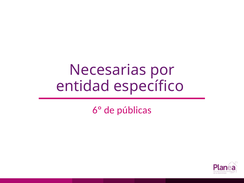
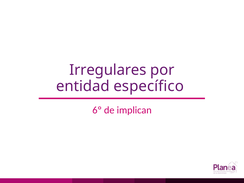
Necesarias: Necesarias -> Irregulares (108, 70)
públicas: públicas -> implican (134, 110)
